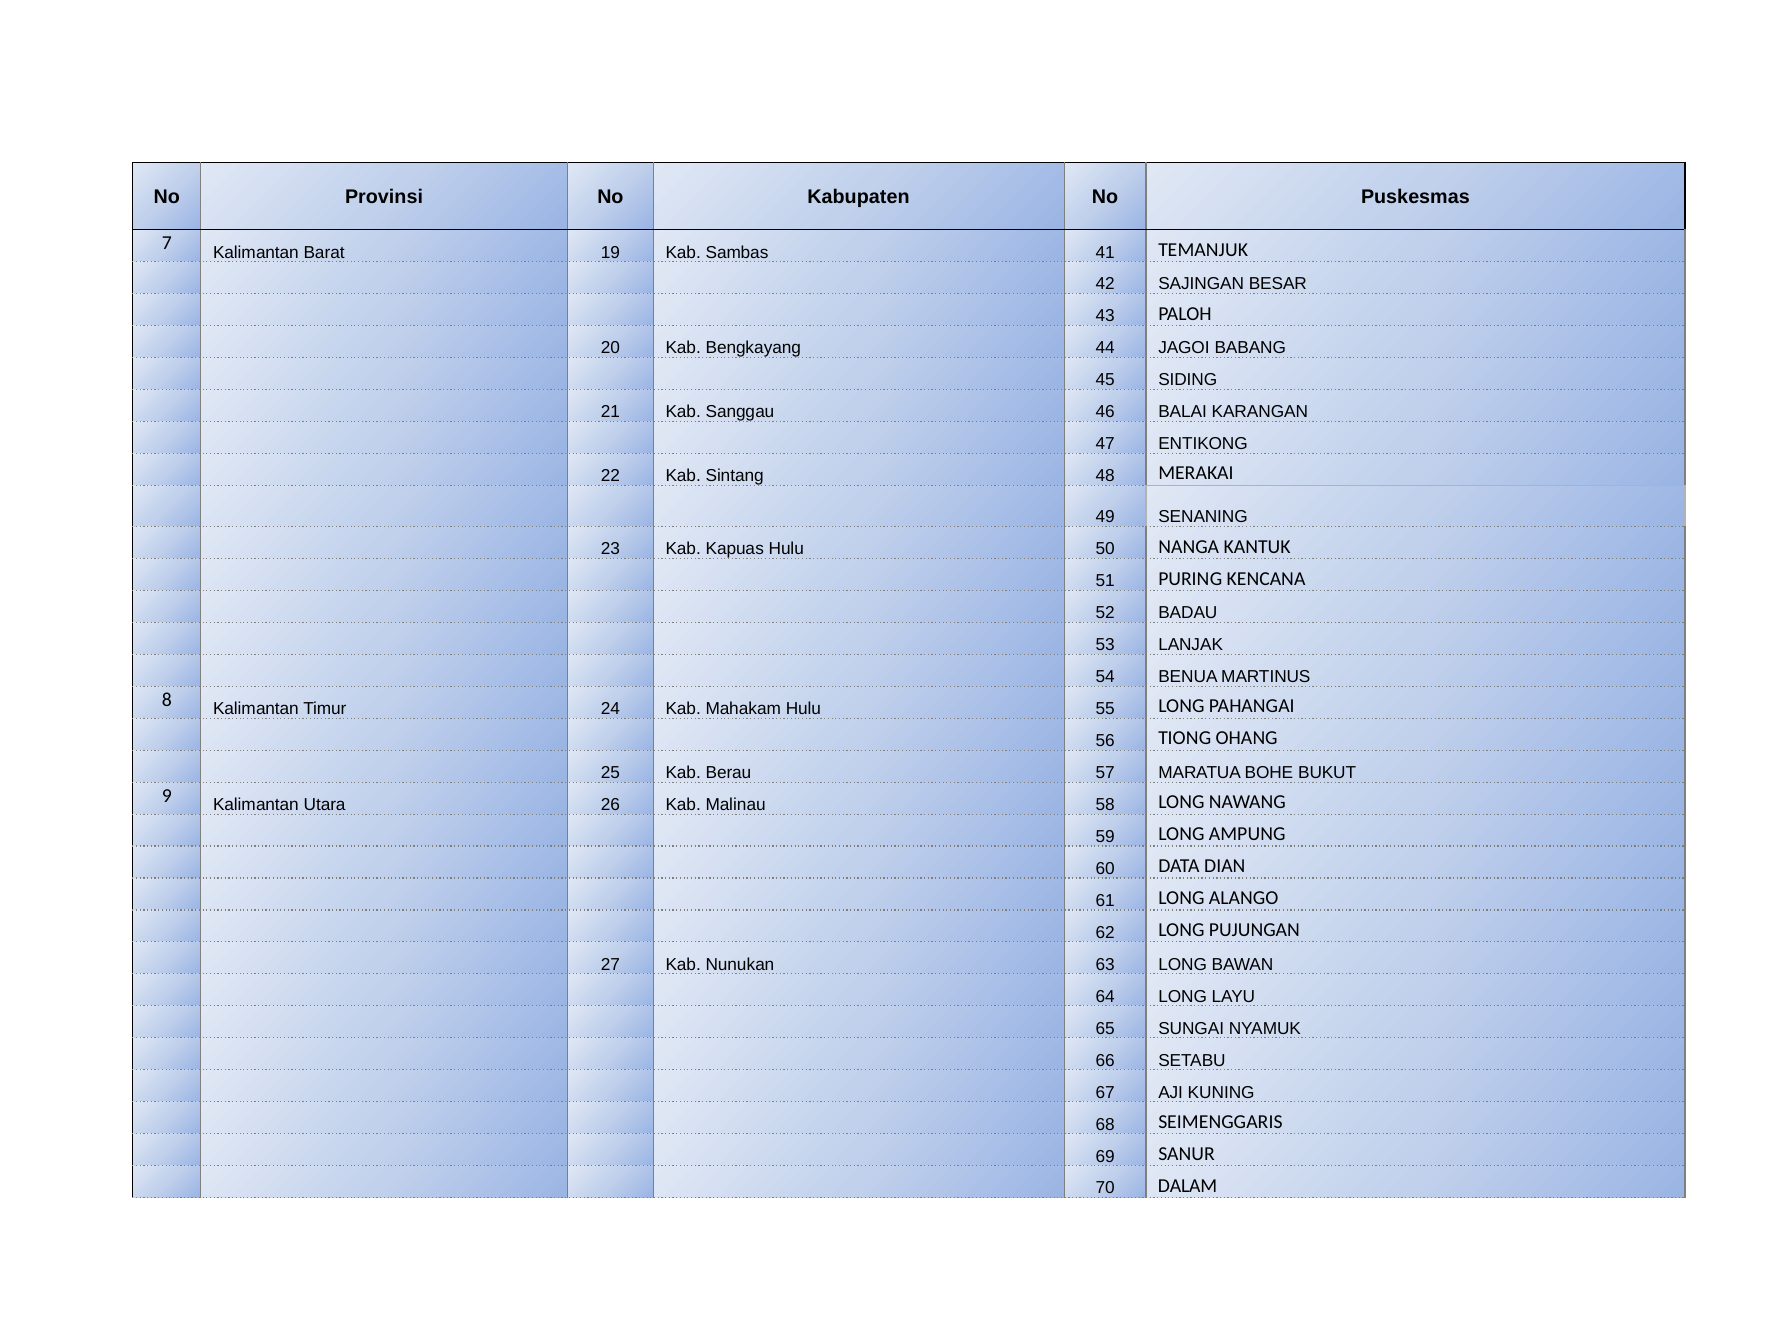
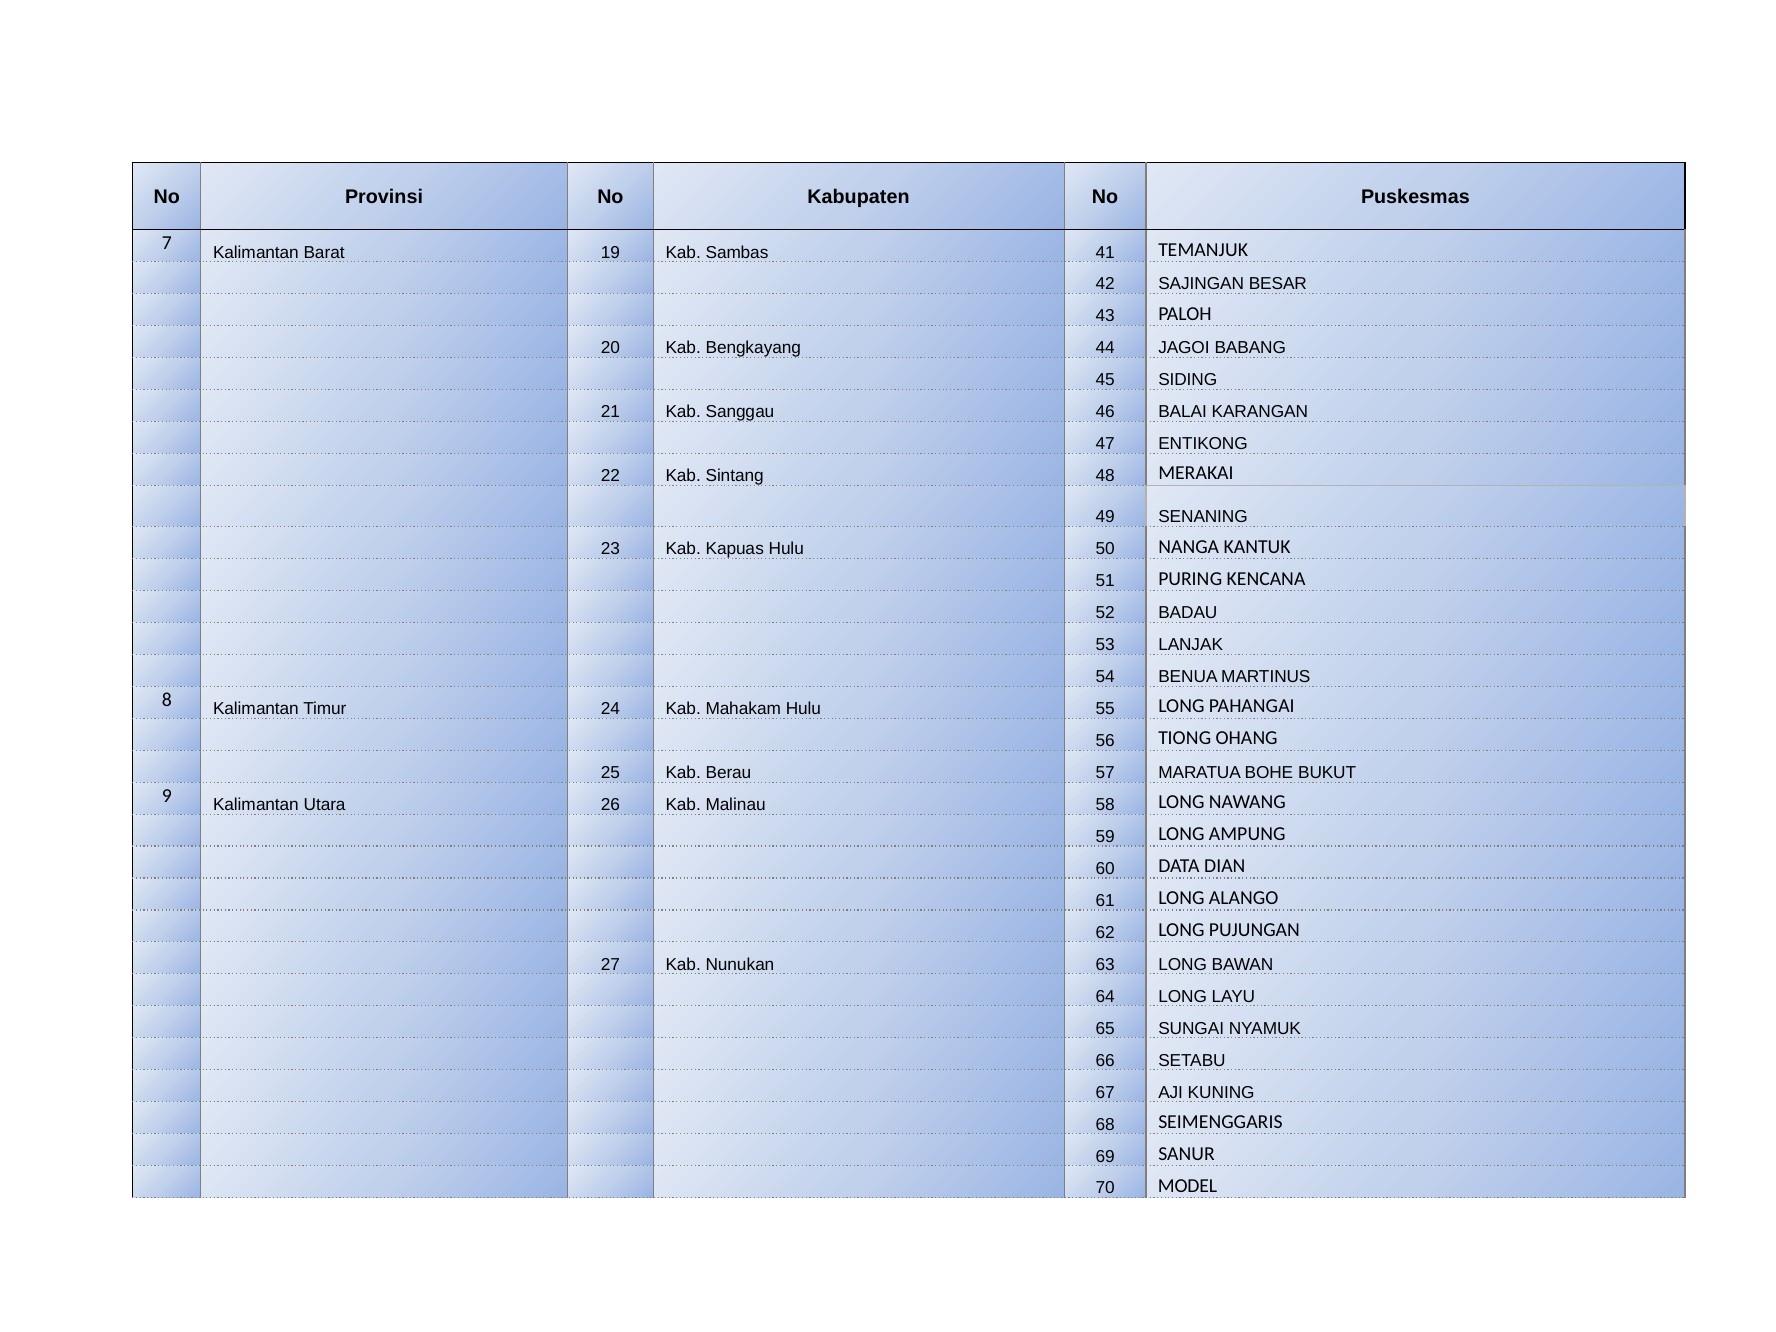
DALAM: DALAM -> MODEL (1188, 1186)
